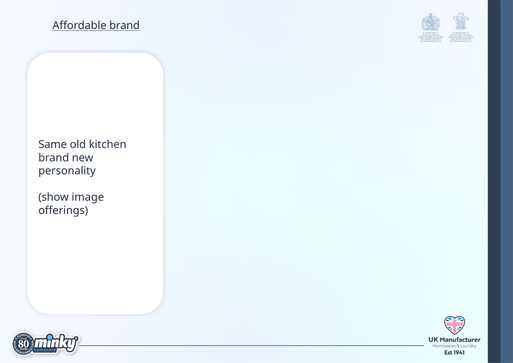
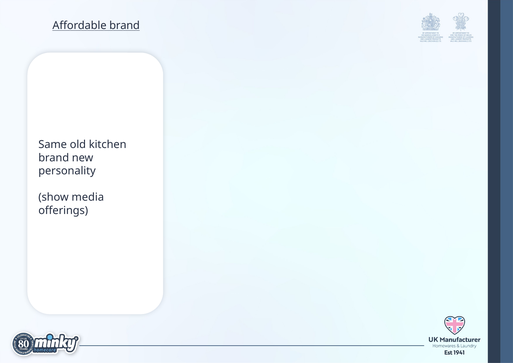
image: image -> media (88, 197)
